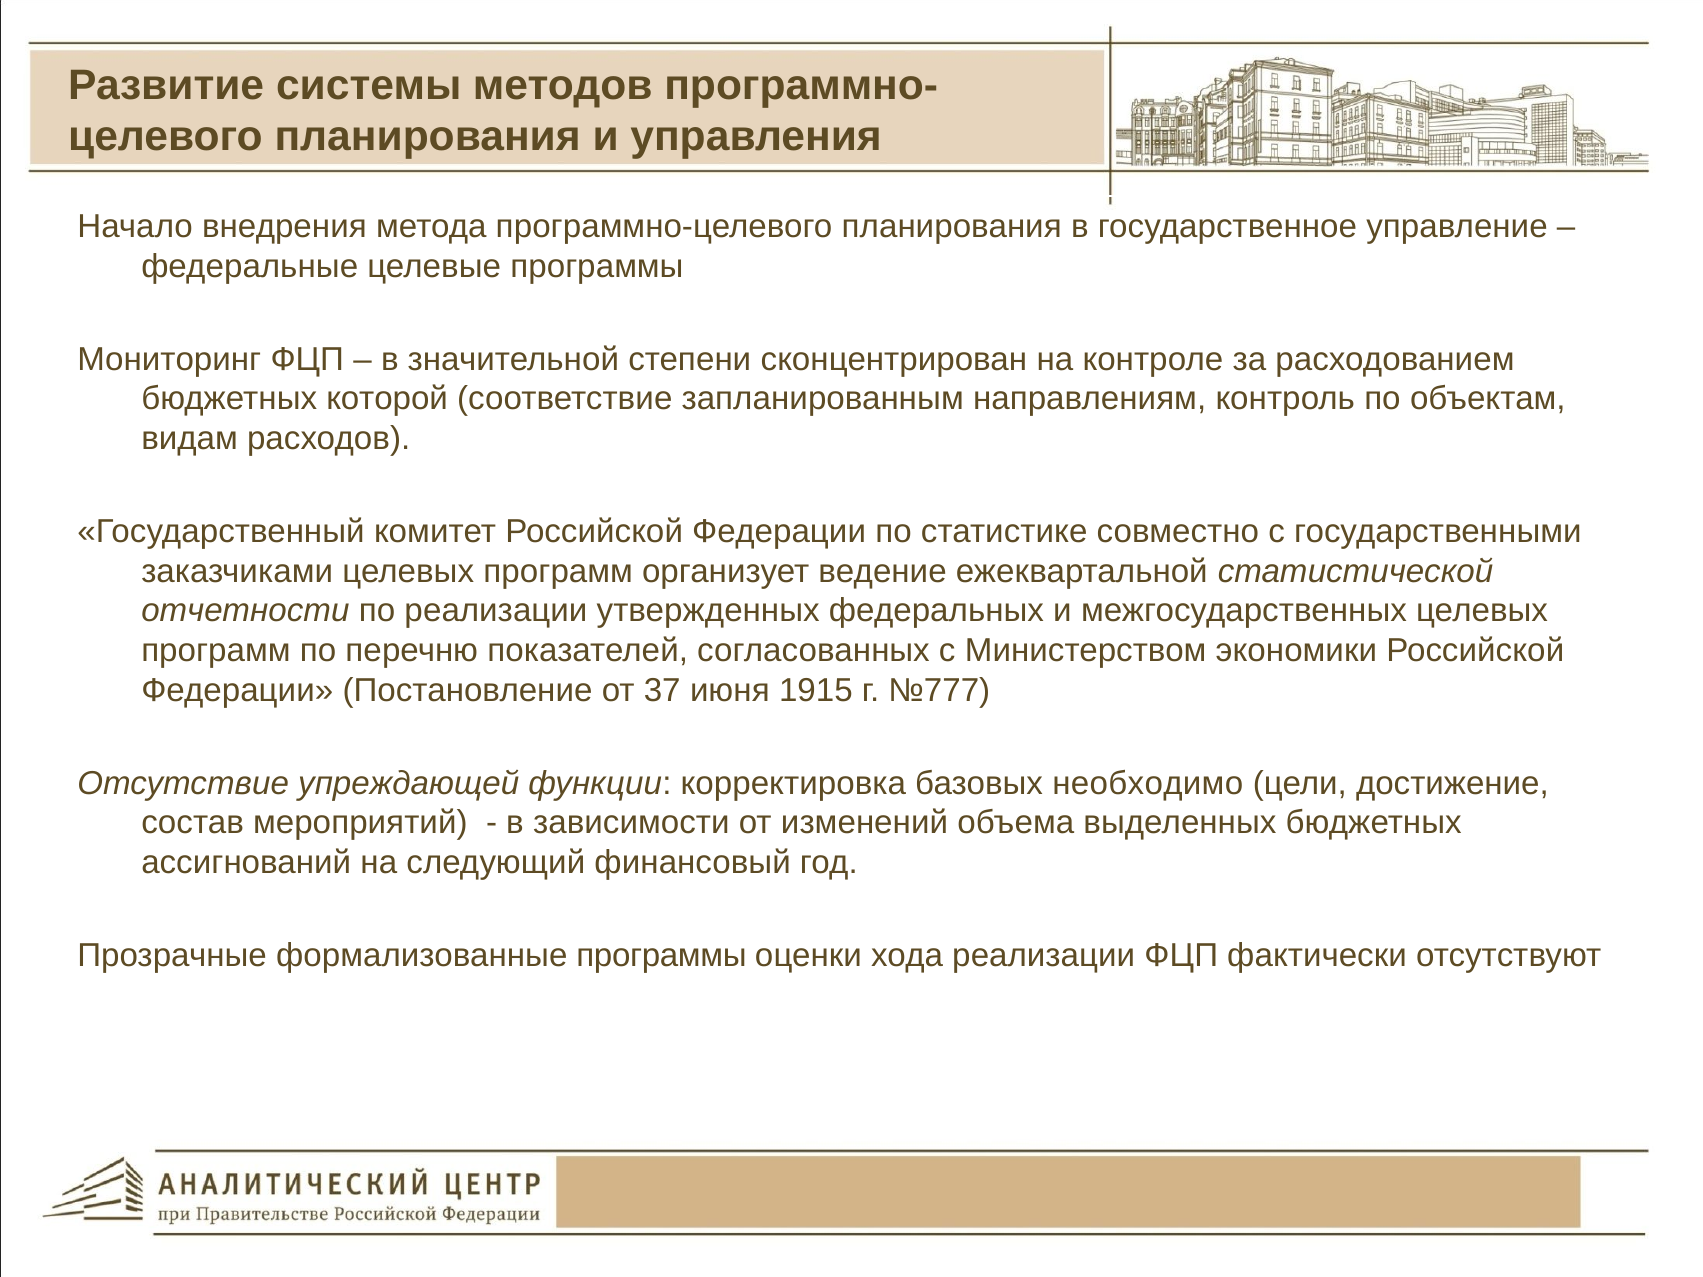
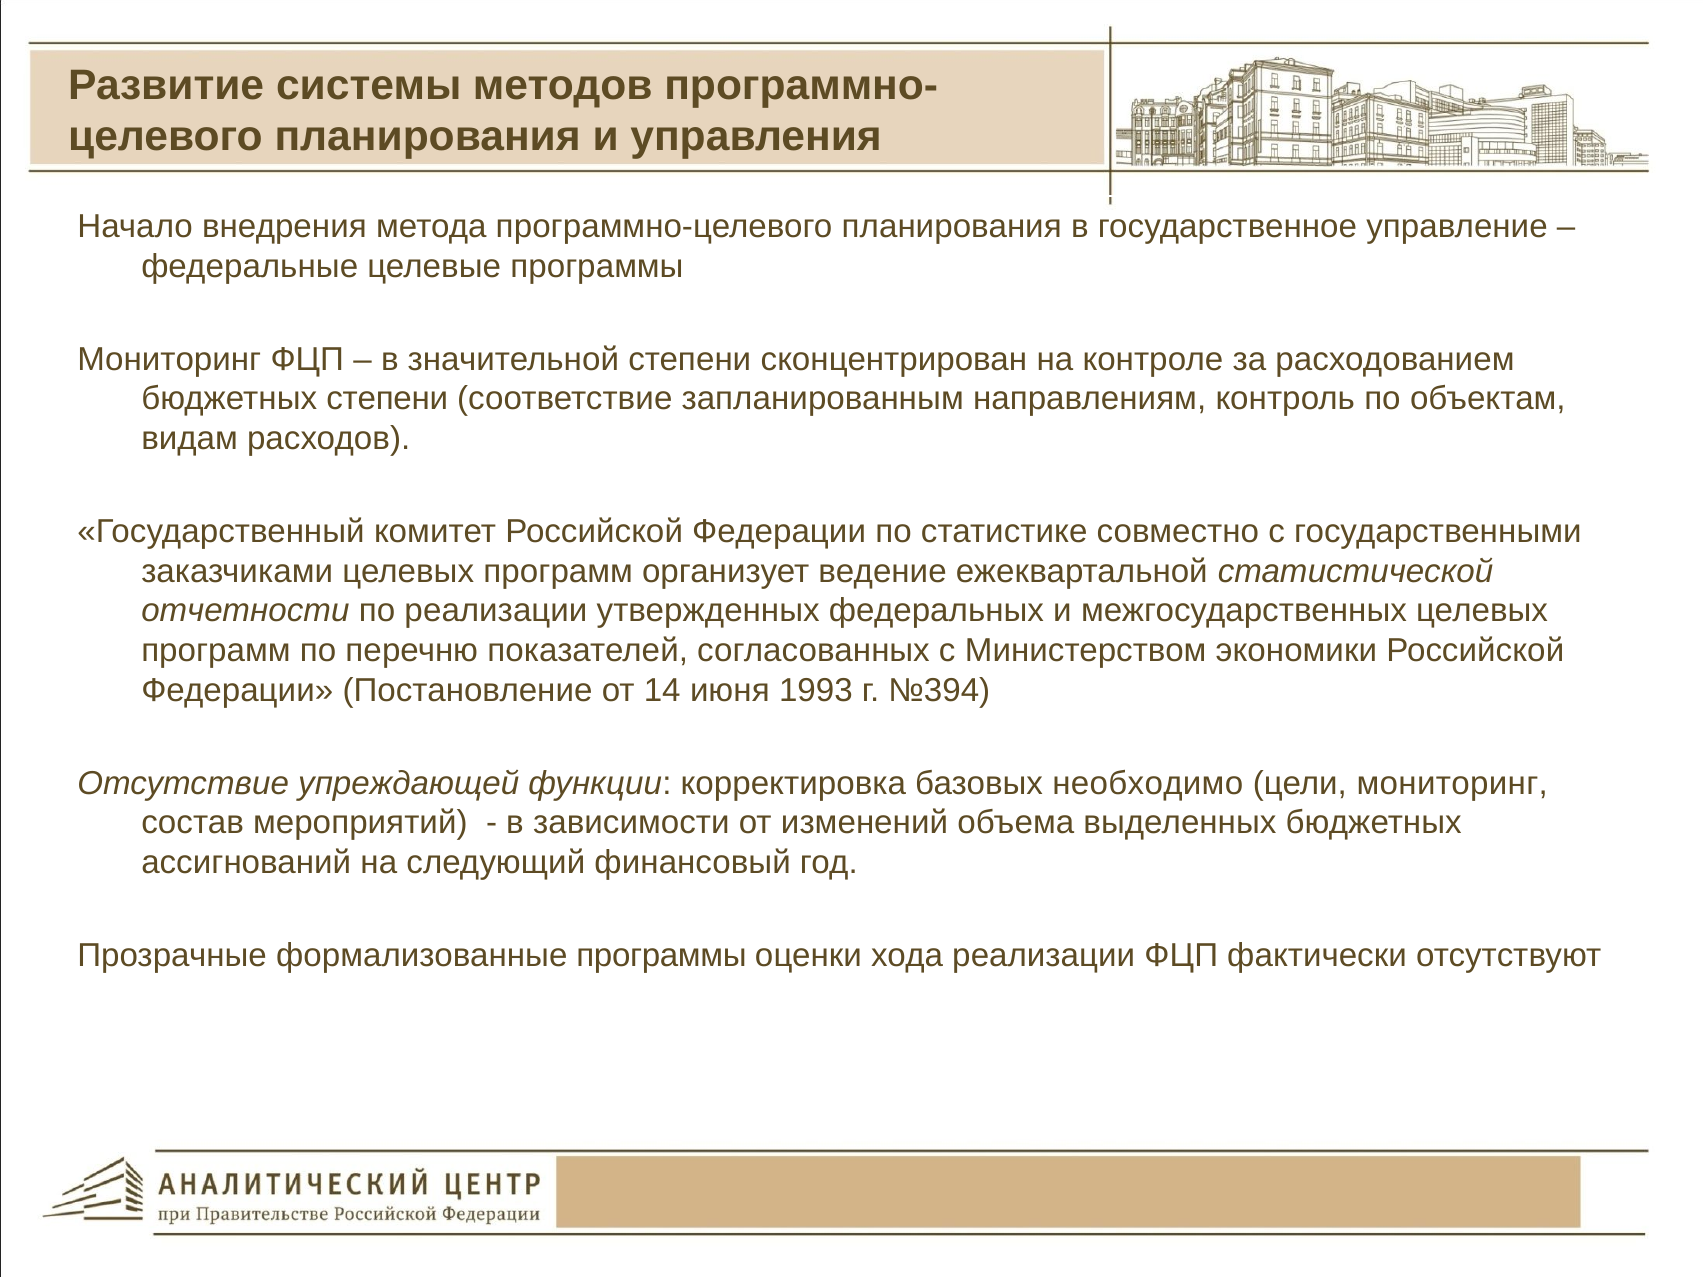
бюджетных которой: которой -> степени (387, 399)
37: 37 -> 14 (662, 691)
1915: 1915 -> 1993 (816, 691)
№777: №777 -> №394 (939, 691)
цели достижение: достижение -> мониторинг (1452, 783)
